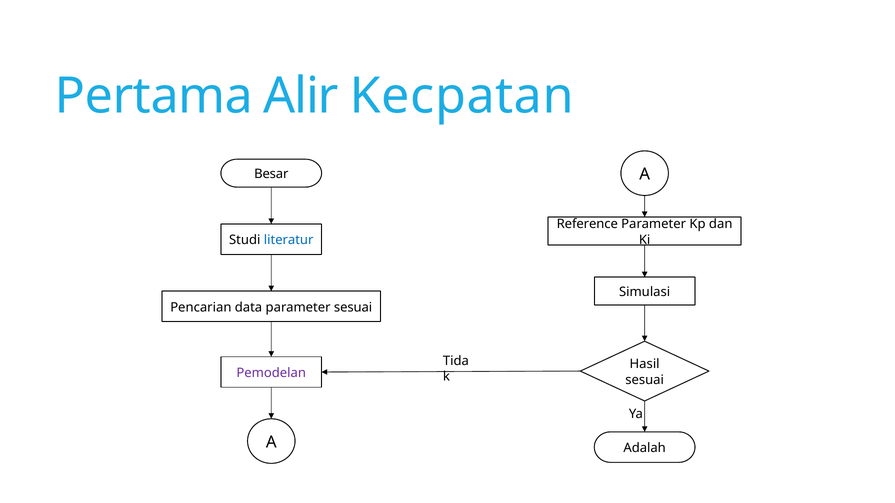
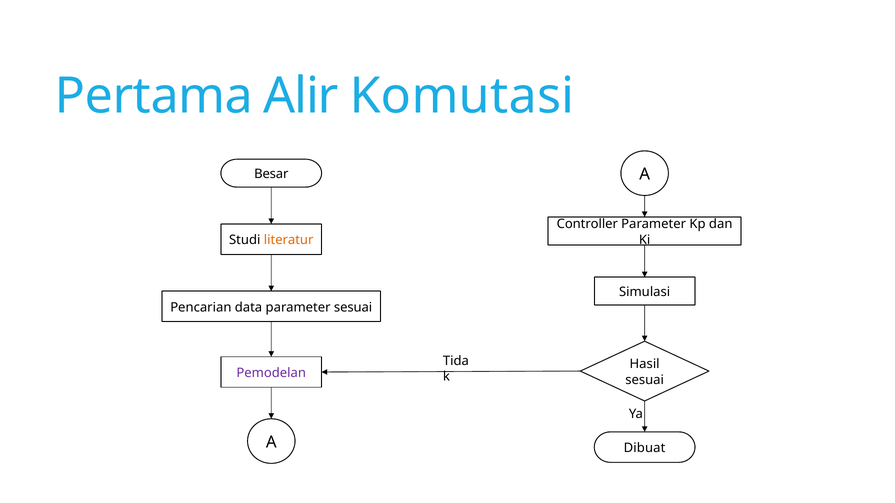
Kecpatan: Kecpatan -> Komutasi (462, 96)
Reference: Reference -> Controller (587, 224)
literatur colour: blue -> orange (289, 240)
Adalah: Adalah -> Dibuat (645, 448)
